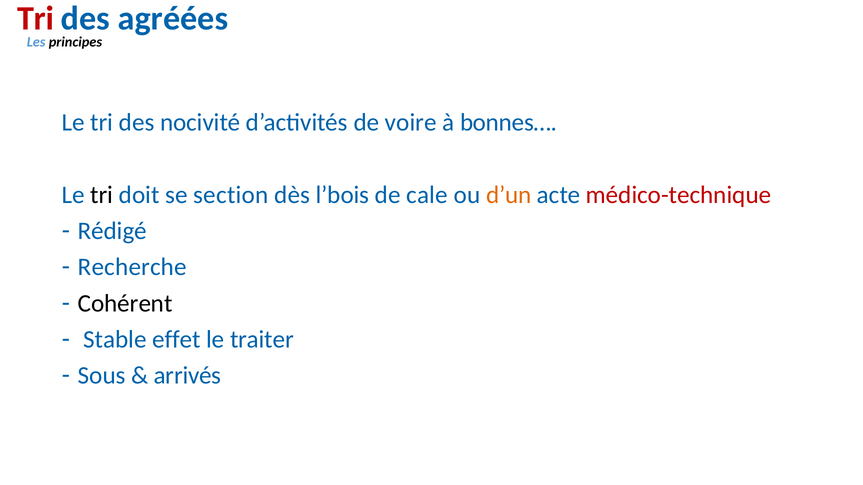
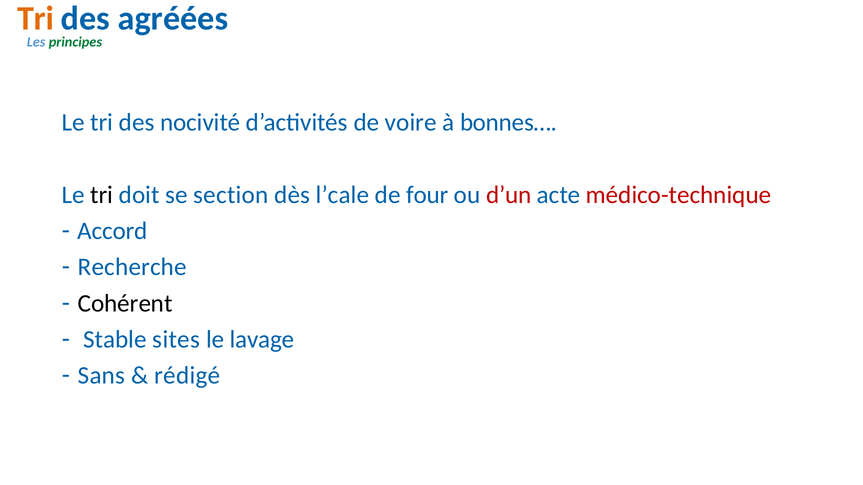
Tri colour: red -> orange (36, 19)
principes colour: black -> green (75, 42)
l’bois: l’bois -> l’cale (342, 195)
cale: cale -> four (427, 195)
d’un colour: orange -> red (509, 195)
Rédigé: Rédigé -> Accord (112, 231)
effet: effet -> sites (176, 340)
traiter: traiter -> lavage (262, 340)
Sous: Sous -> Sans (102, 376)
arrivés: arrivés -> rédigé (187, 376)
